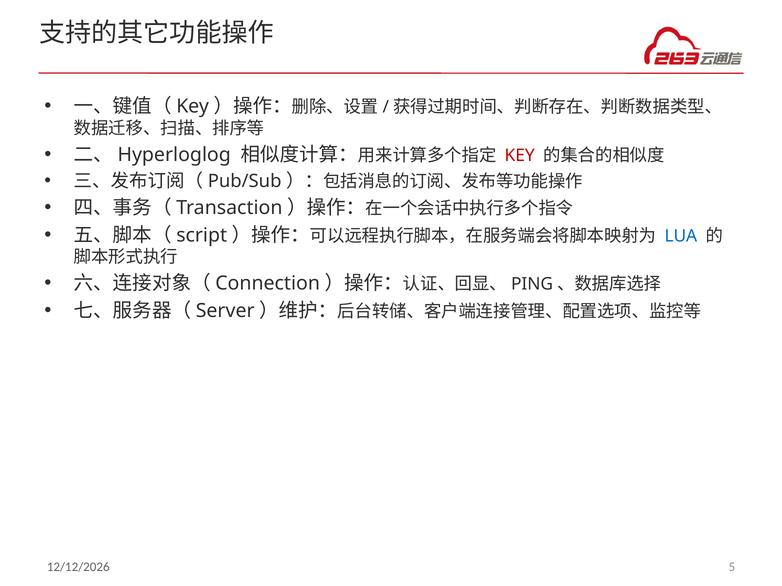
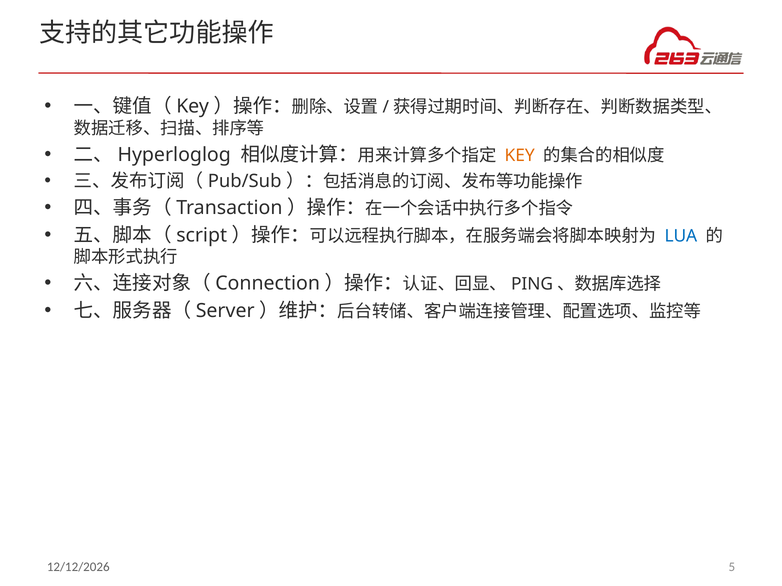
KEY colour: red -> orange (520, 156)
